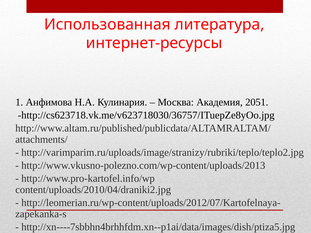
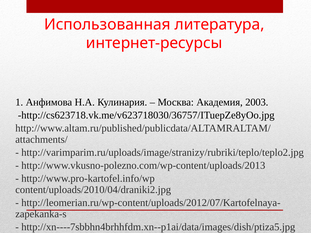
2051: 2051 -> 2003 (257, 102)
